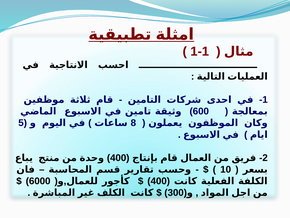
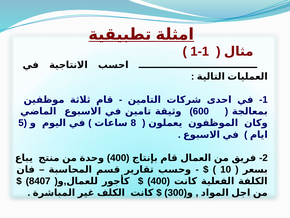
6000: 6000 -> 8407 (40, 181)
